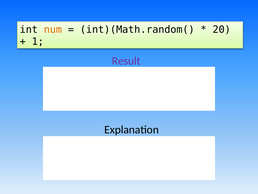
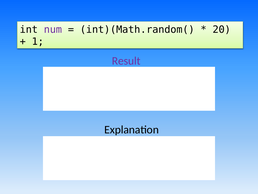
num colour: orange -> purple (53, 29)
